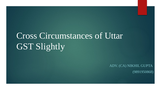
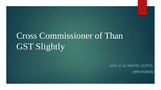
Circumstances: Circumstances -> Commissioner (66, 36)
Uttar: Uttar -> Than (114, 36)
